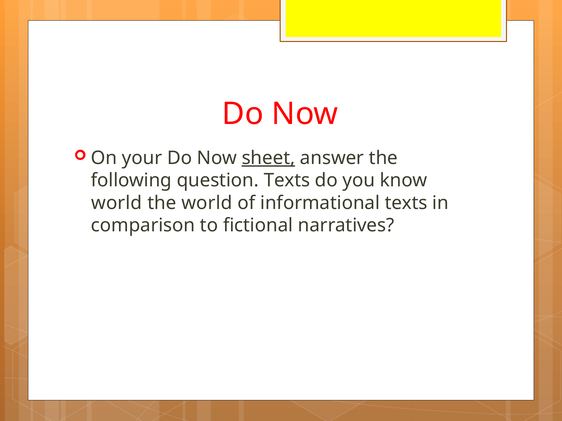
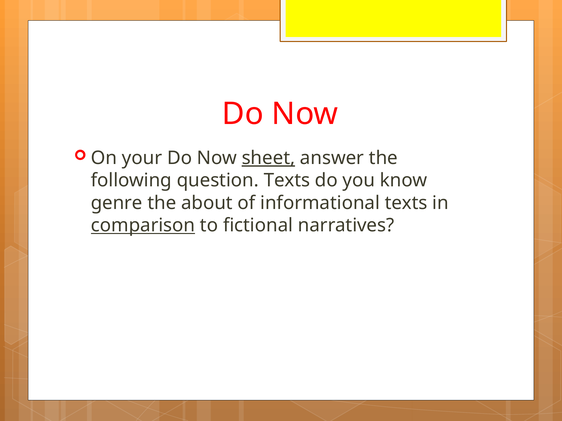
world: world -> genre (117, 203)
the world: world -> about (207, 203)
comparison underline: none -> present (143, 226)
